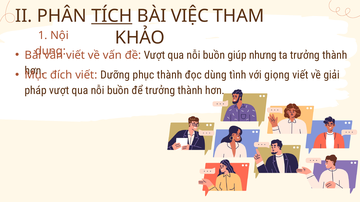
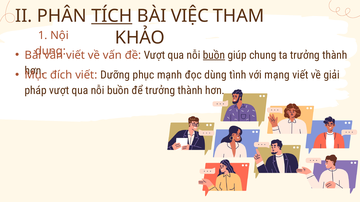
buồn underline: none -> present (214, 55)
nhưng: nhưng -> chung (263, 55)
phục thành: thành -> mạnh (170, 75)
giọng: giọng -> mạng (277, 75)
